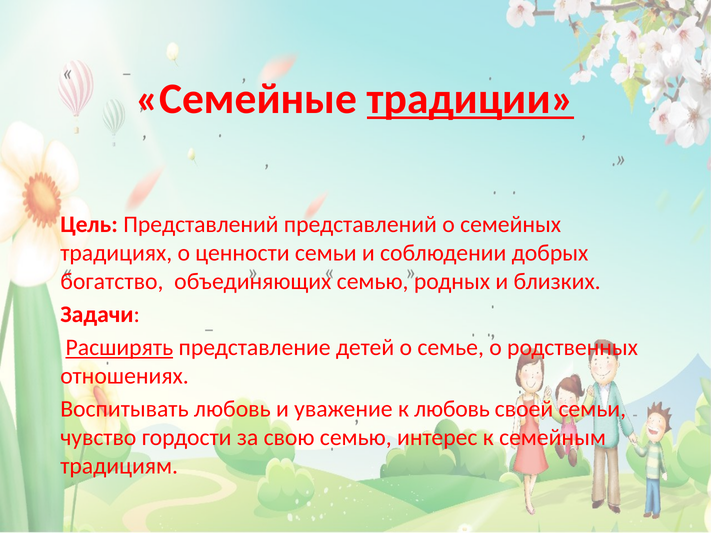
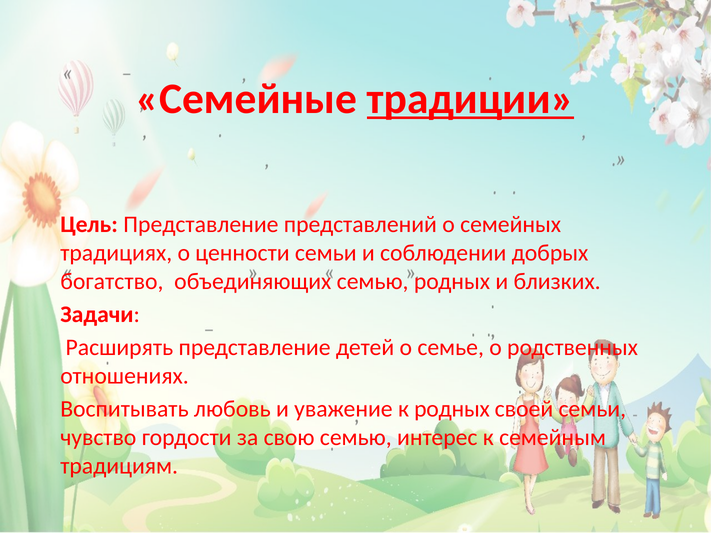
Цель Представлений: Представлений -> Представление (201, 224)
Расширять underline: present -> none (119, 348)
к любовь: любовь -> родных (452, 409)
